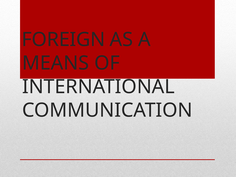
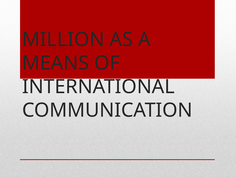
FOREIGN: FOREIGN -> MILLION (63, 40)
